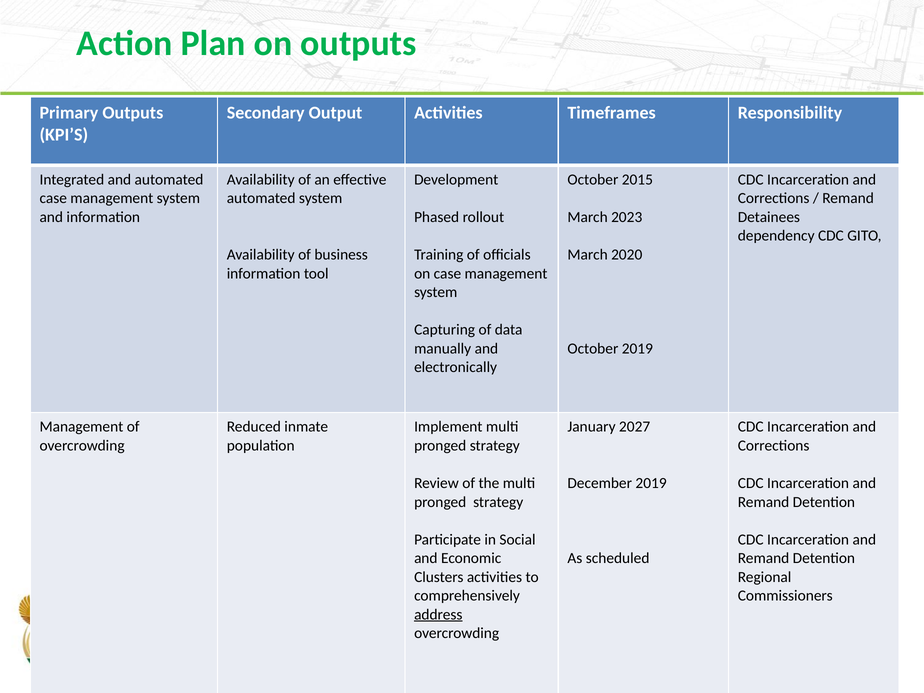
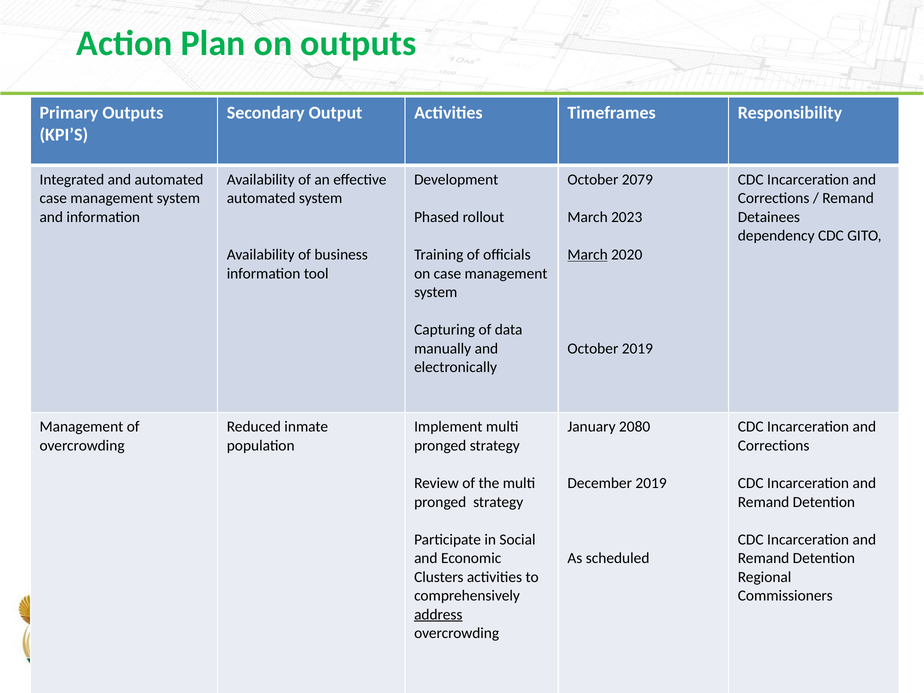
2015: 2015 -> 2079 (637, 180)
March underline: none -> present (588, 255)
2027: 2027 -> 2080 (635, 427)
